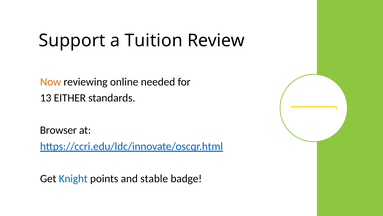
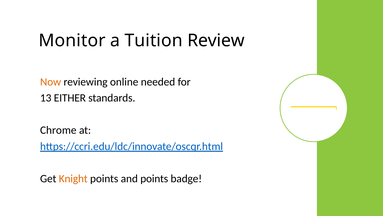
Support: Support -> Monitor (72, 40)
Browser: Browser -> Chrome (58, 130)
Knight colour: blue -> orange (73, 178)
and stable: stable -> points (154, 178)
